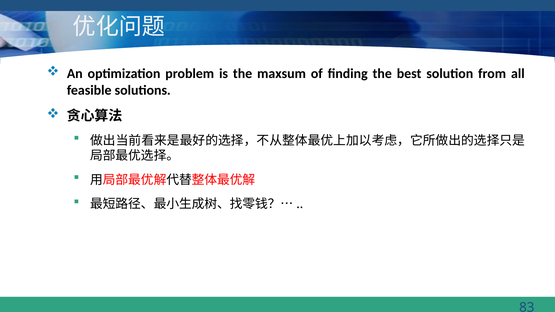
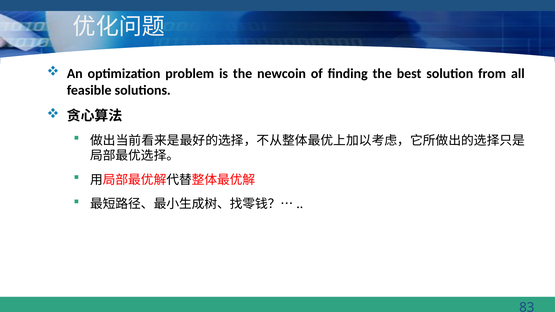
maxsum: maxsum -> newcoin (282, 74)
